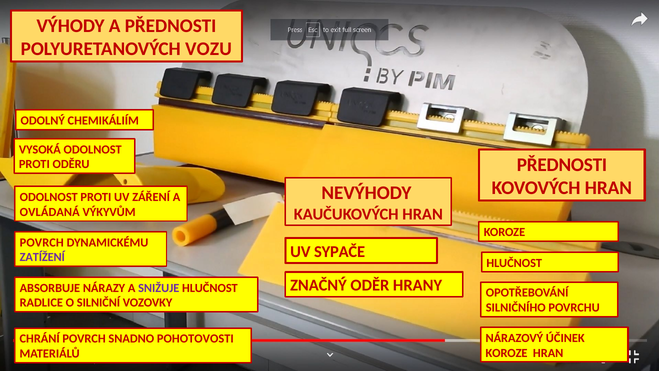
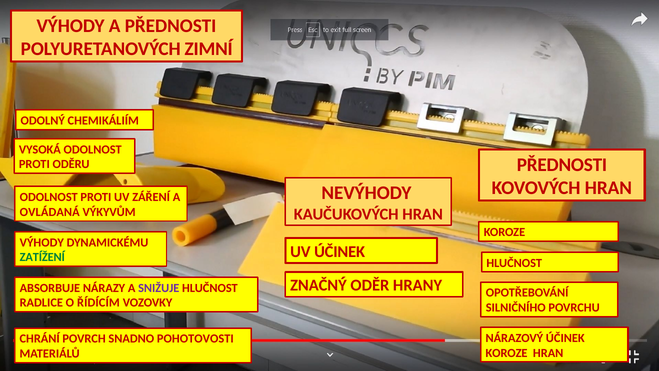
VOZU: VOZU -> ZIMNÍ (209, 49)
POVRCH: POVRCH -> VÝHODY (42, 242)
UV SYPAČE: SYPAČE -> ÚČINEK (340, 251)
ZATÍŽENÍ colour: purple -> green (42, 257)
SILNIČNÍ: SILNIČNÍ -> ŘÍDÍCÍM (98, 302)
